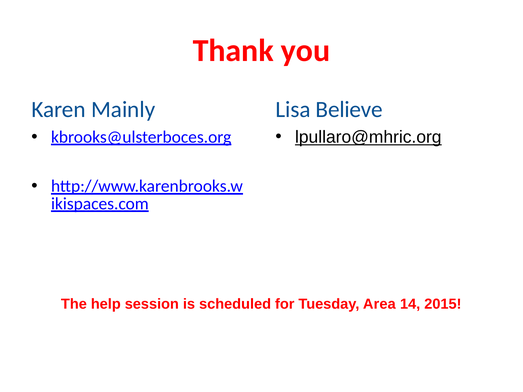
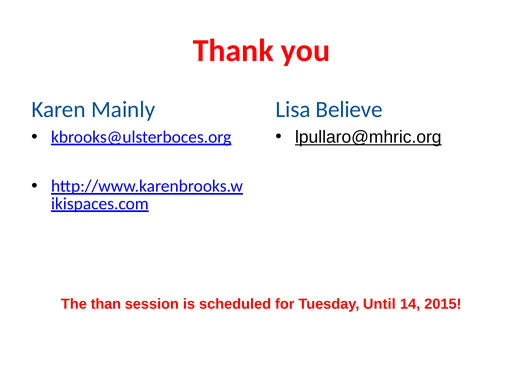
help: help -> than (106, 304)
Area: Area -> Until (379, 304)
